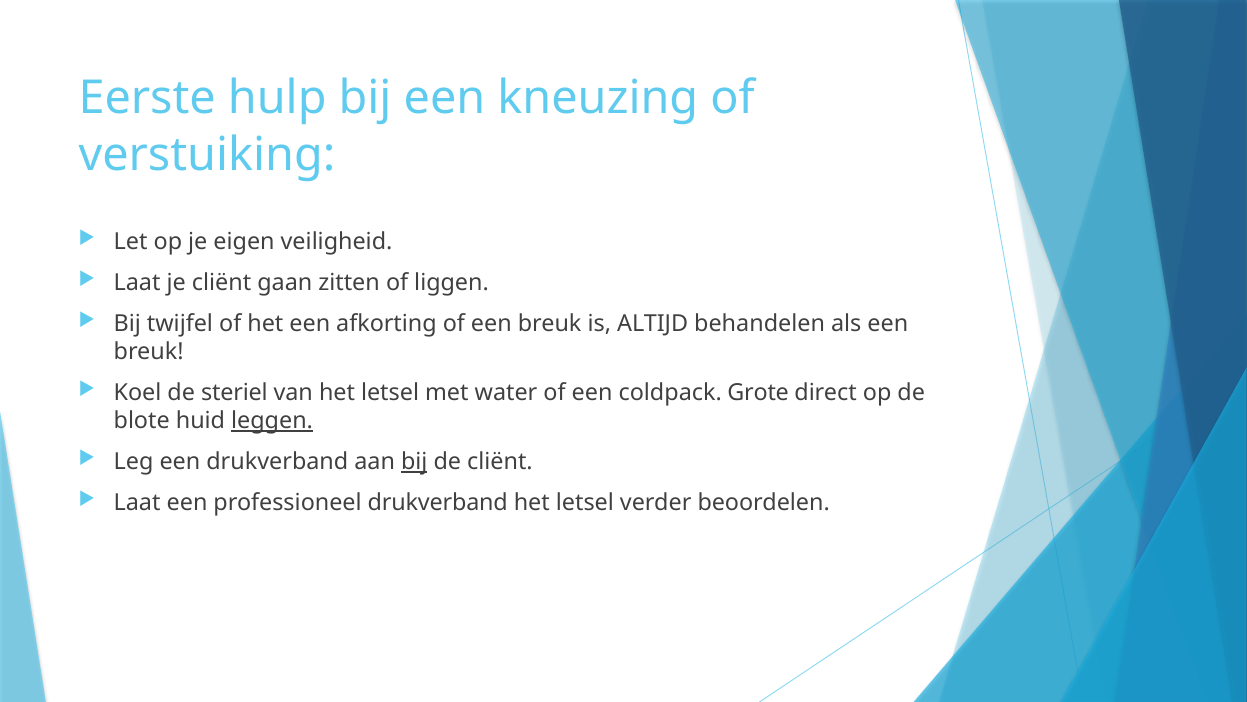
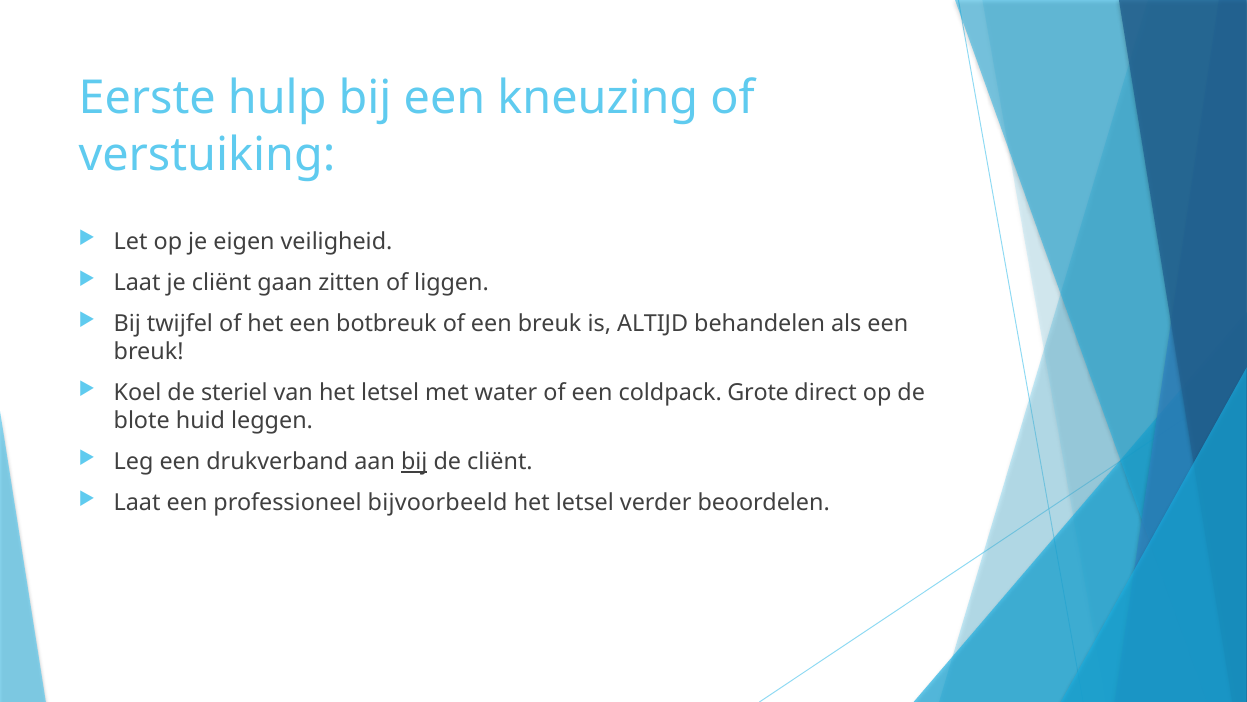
afkorting: afkorting -> botbreuk (386, 323)
leggen underline: present -> none (272, 421)
professioneel drukverband: drukverband -> bijvoorbeeld (438, 503)
